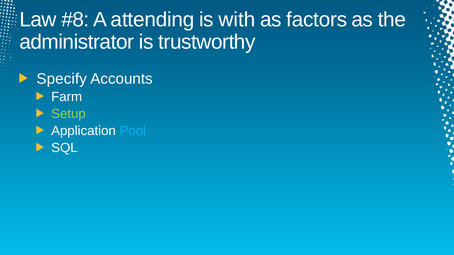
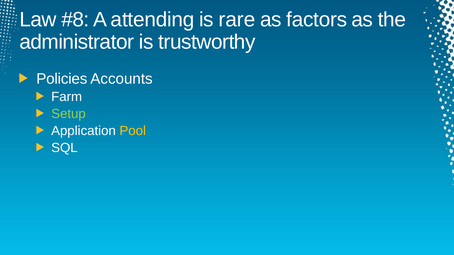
with: with -> rare (237, 20)
Specify: Specify -> Policies (62, 79)
Pool colour: light blue -> yellow (133, 131)
